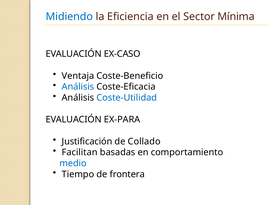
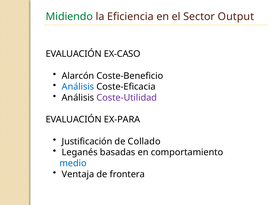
Midiendo colour: blue -> green (69, 17)
Mínima: Mínima -> Output (236, 17)
Ventaja: Ventaja -> Alarcón (78, 76)
Coste-Utilidad colour: blue -> purple (127, 98)
Facilitan: Facilitan -> Leganés (80, 153)
Tiempo: Tiempo -> Ventaja (78, 175)
